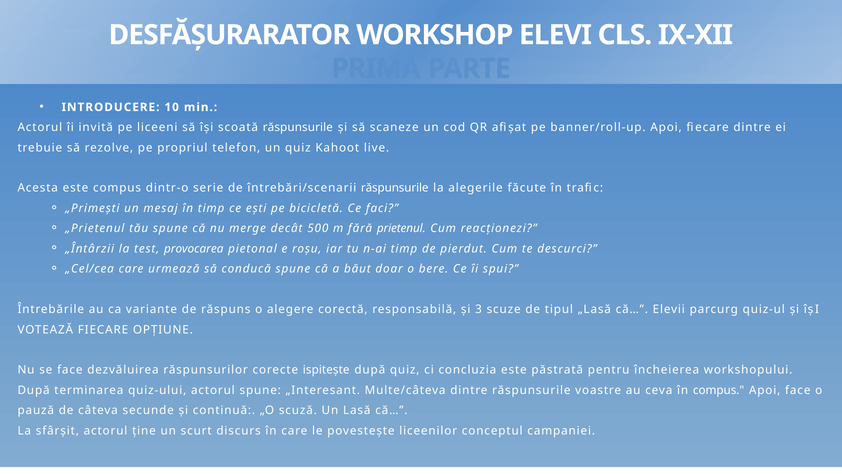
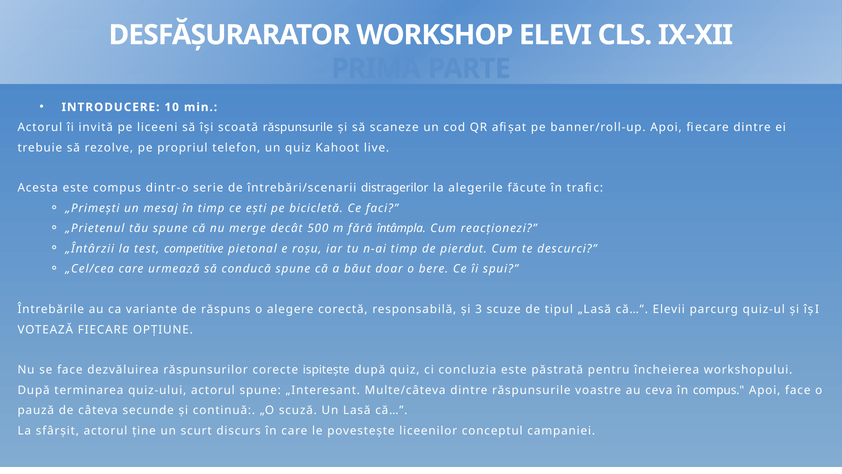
întrebări/scenarii răspunsurile: răspunsurile -> distragerilor (395, 188)
prietenul: prietenul -> întâmpla (401, 228)
provocarea: provocarea -> competitive (194, 249)
